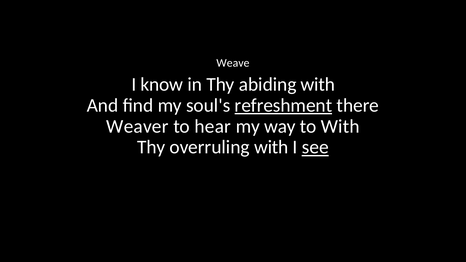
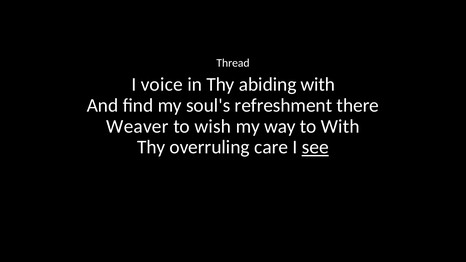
Weave: Weave -> Thread (233, 63)
know: know -> voice (162, 84)
refreshment underline: present -> none (283, 105)
hear: hear -> wish (213, 126)
overruling with: with -> care (271, 147)
